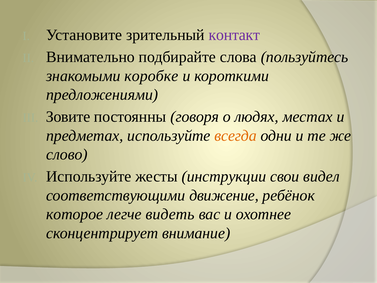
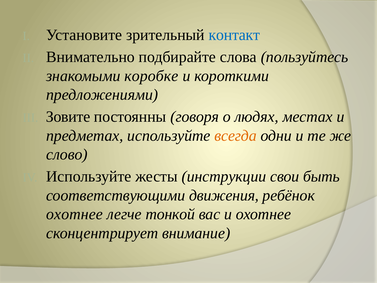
контакт colour: purple -> blue (234, 35)
видел: видел -> быть (322, 176)
движение: движение -> движения (224, 195)
которое: которое -> охотнее (75, 214)
видеть: видеть -> тонкой (170, 214)
